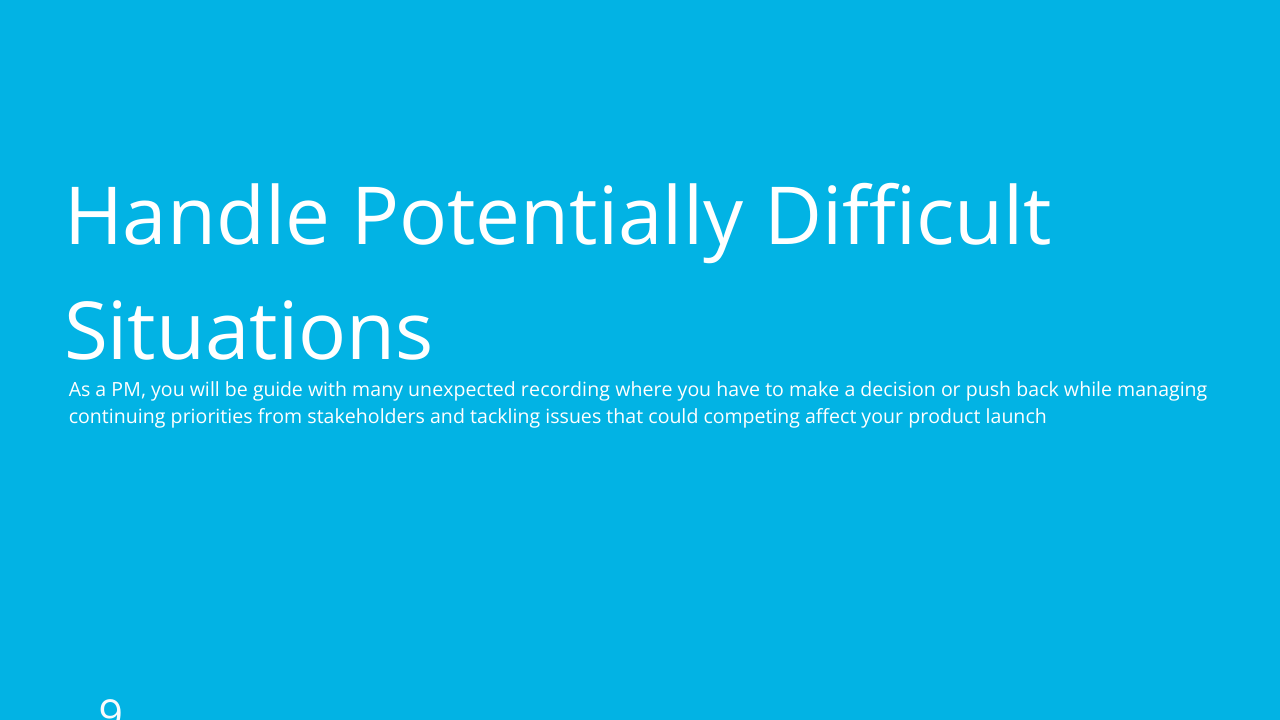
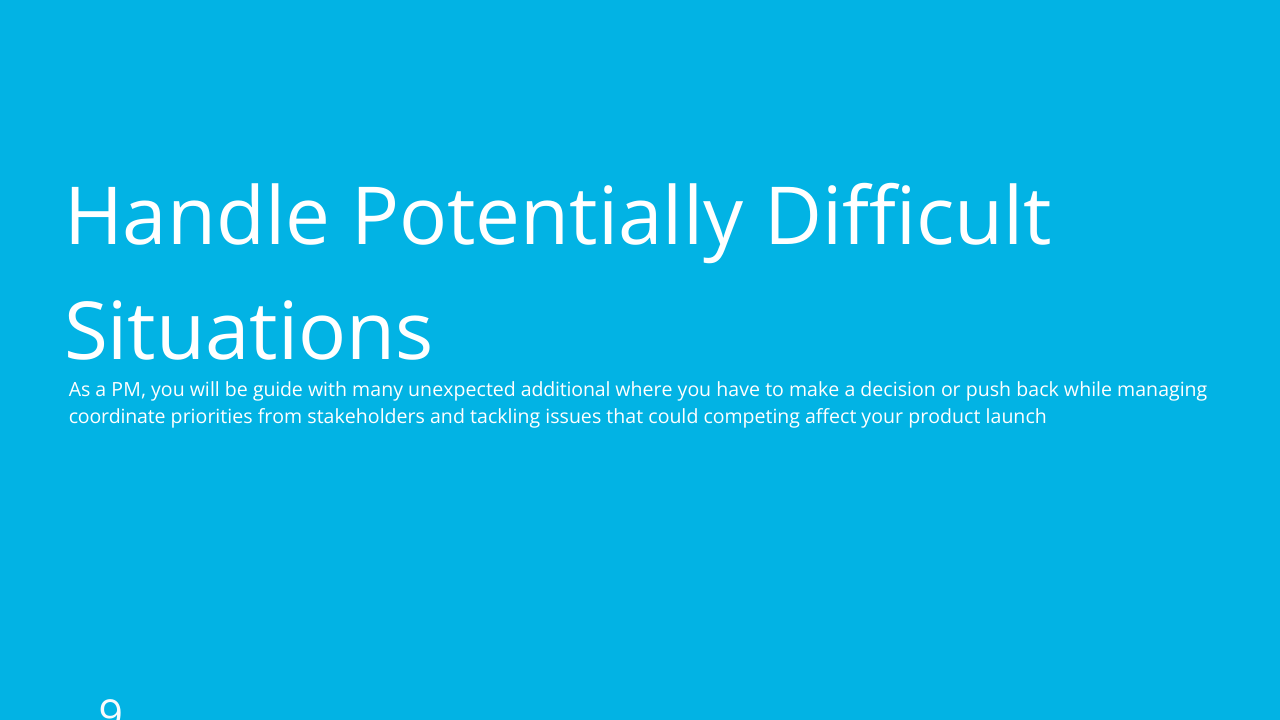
recording: recording -> additional (566, 390)
continuing: continuing -> coordinate (117, 417)
